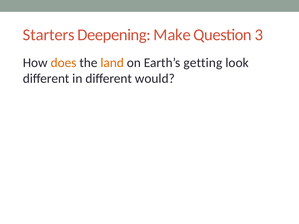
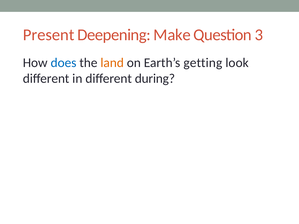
Starters: Starters -> Present (49, 35)
does colour: orange -> blue (64, 63)
would: would -> during (155, 79)
